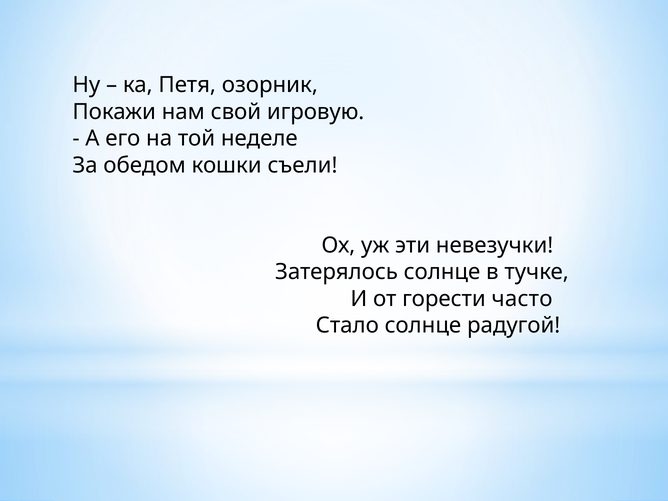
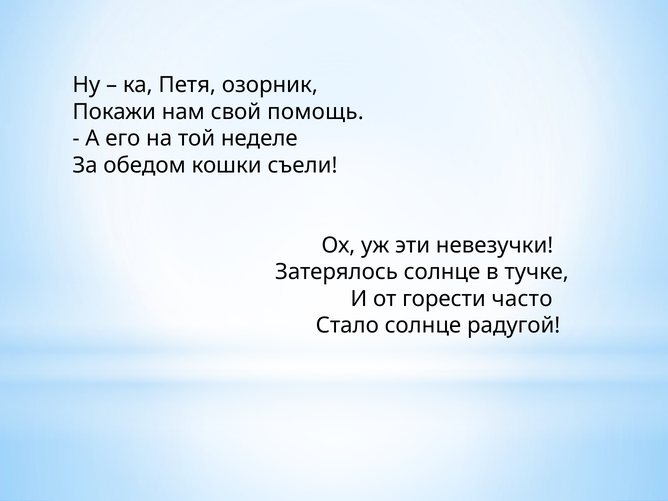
игровую: игровую -> помощь (315, 112)
